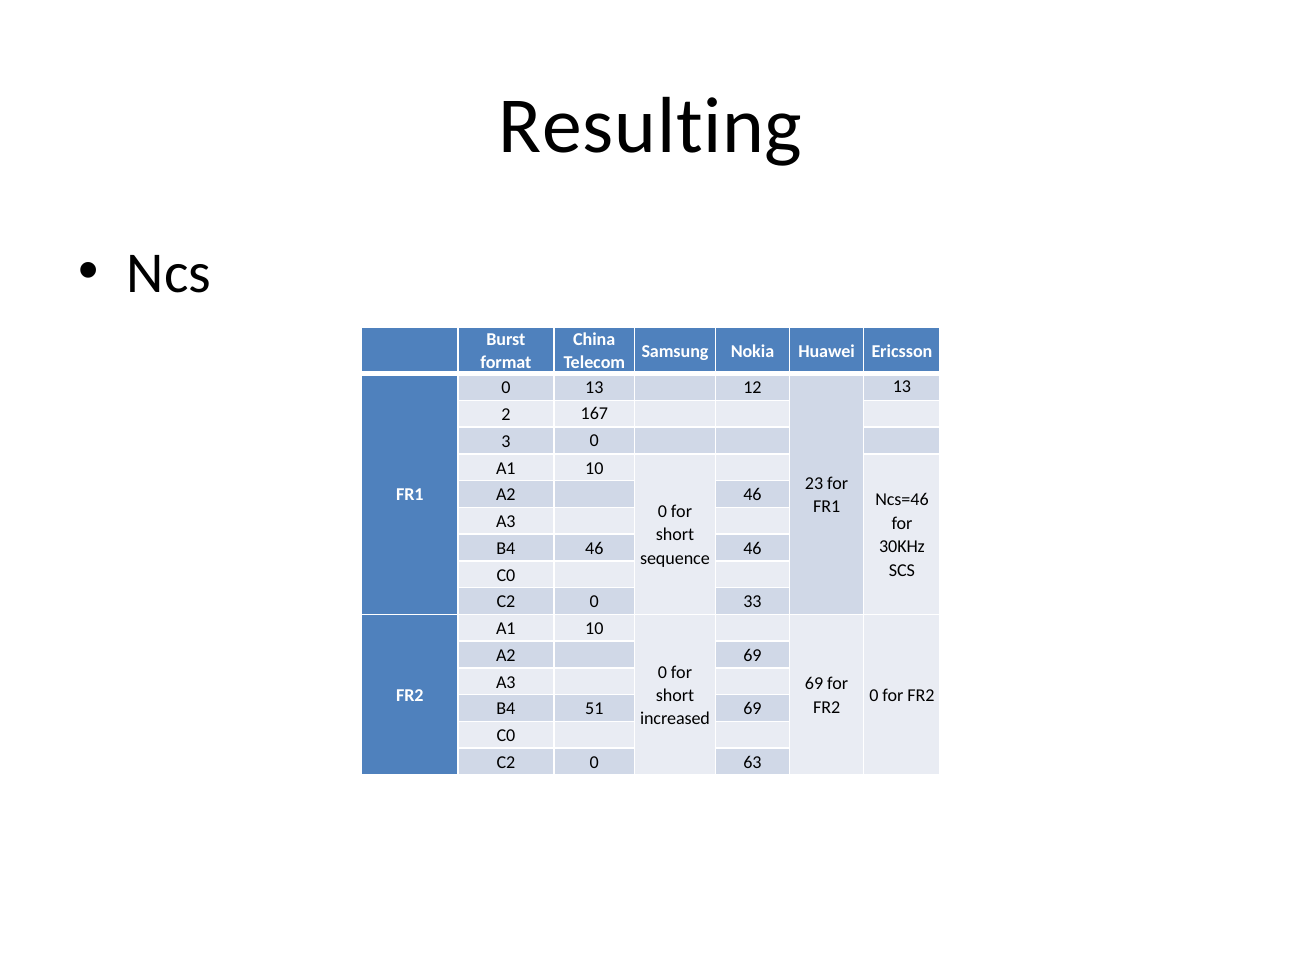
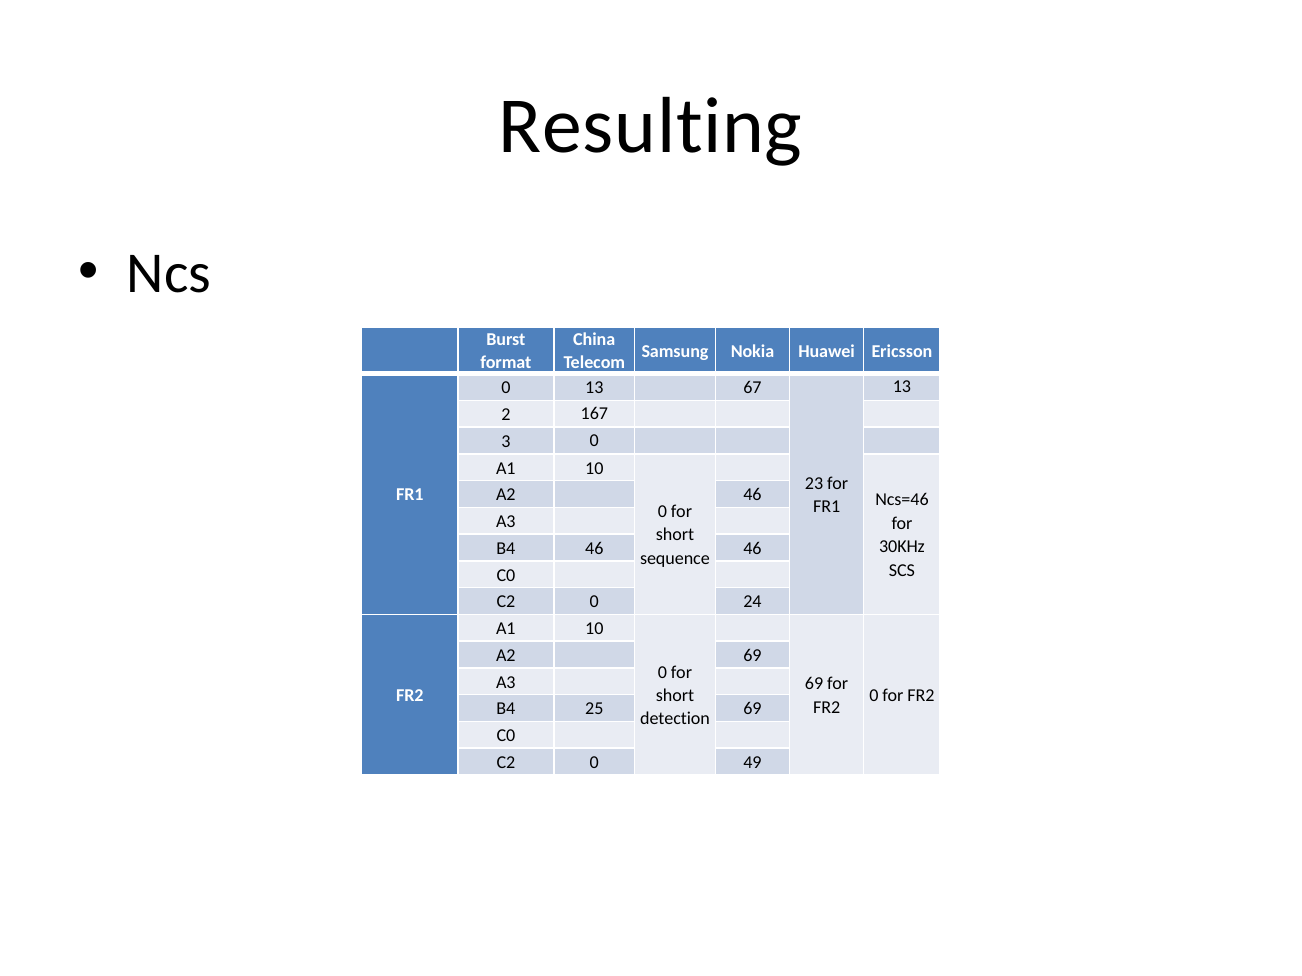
12: 12 -> 67 (752, 388)
33: 33 -> 24 (752, 602)
51: 51 -> 25 (594, 709)
increased: increased -> detection (675, 719)
63: 63 -> 49 (752, 763)
